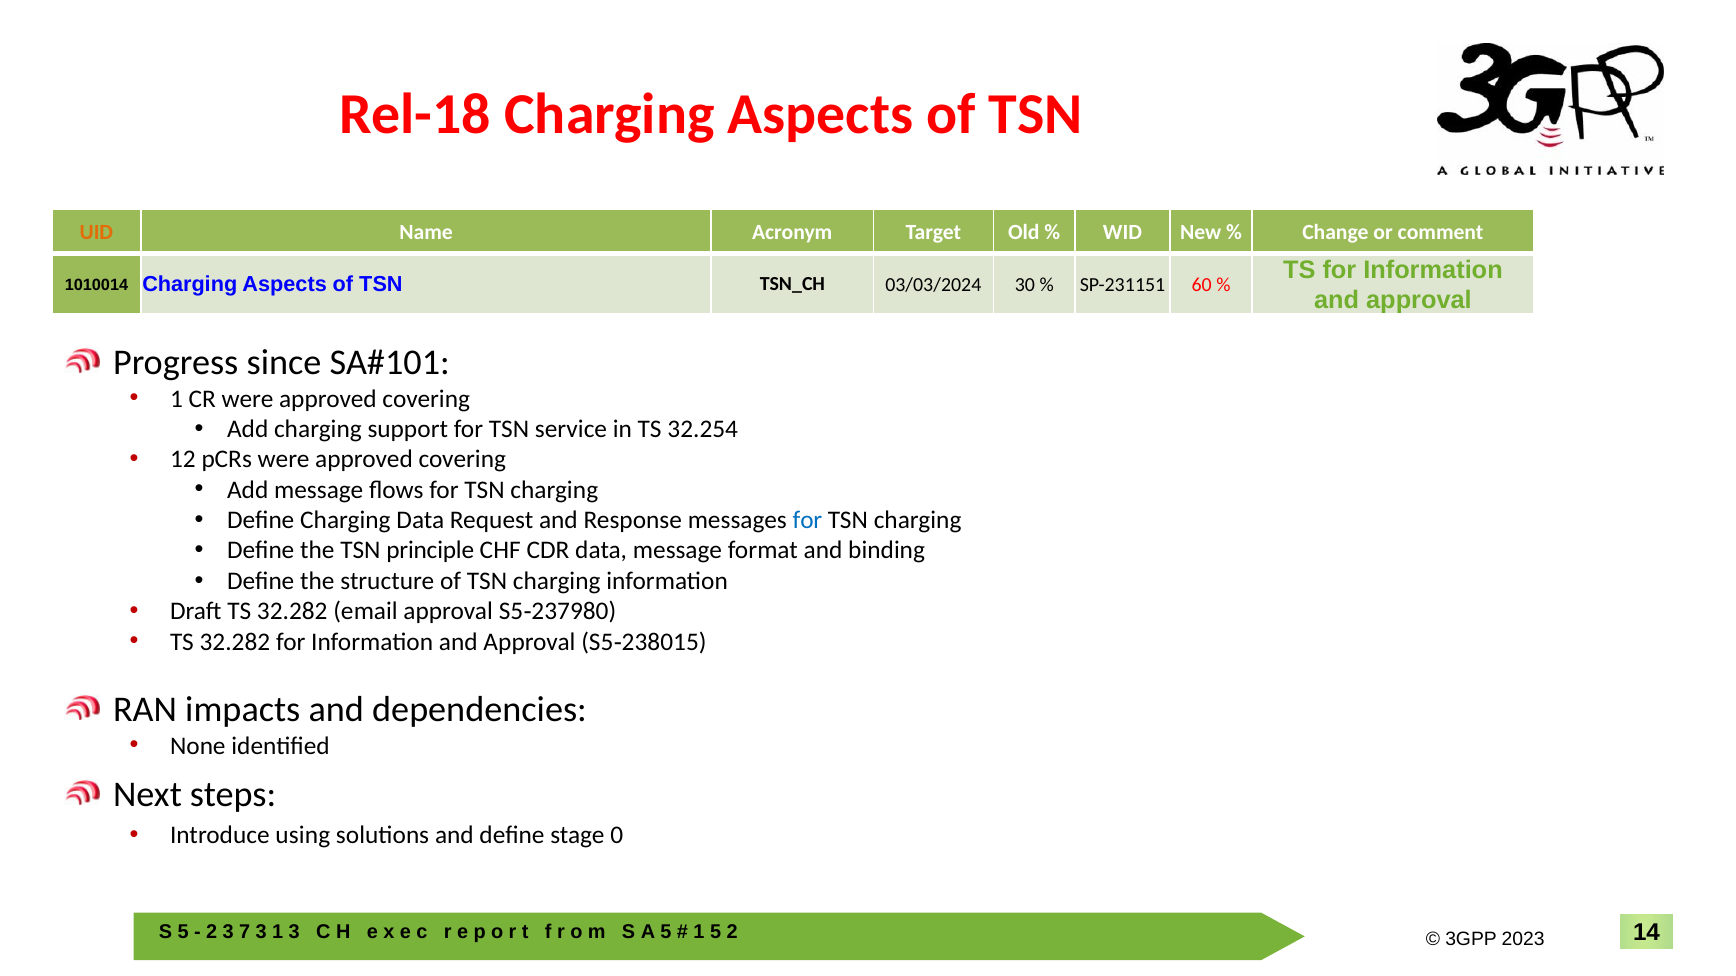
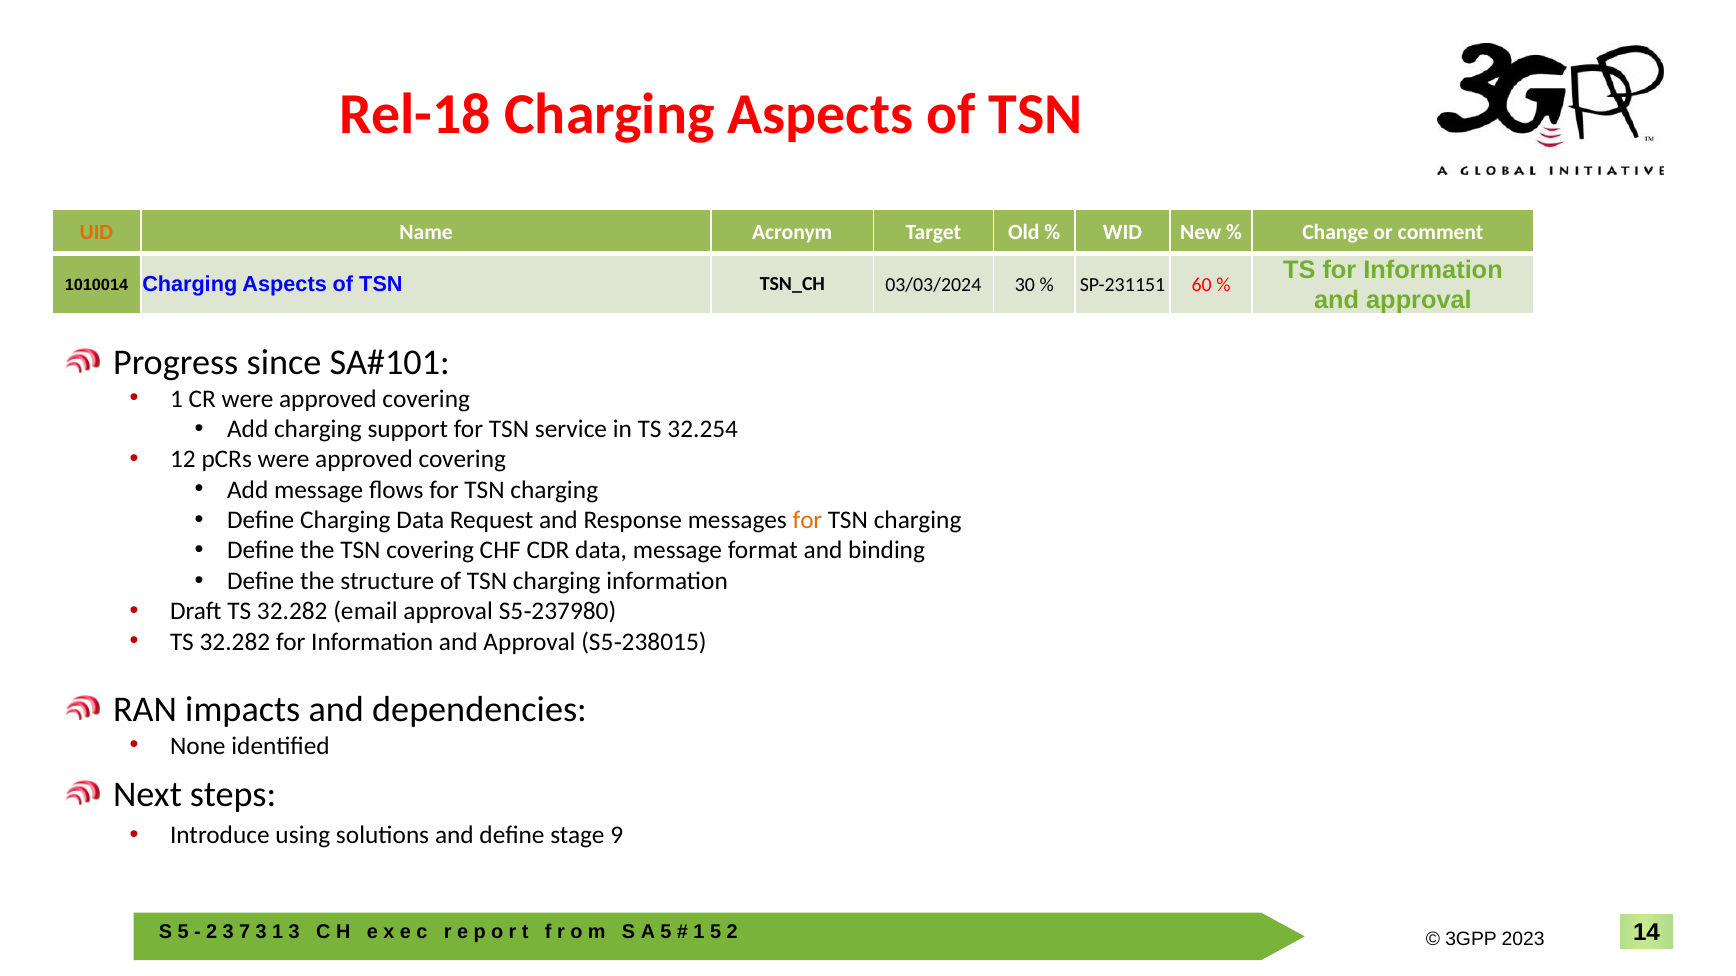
for colour: blue -> orange (807, 520)
TSN principle: principle -> covering (430, 551)
0: 0 -> 9 (617, 836)
